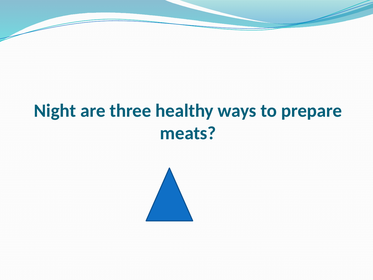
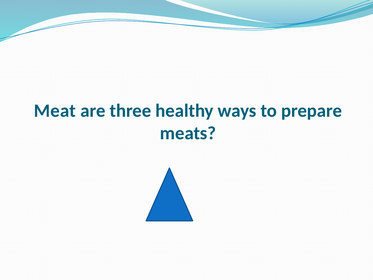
Night: Night -> Meat (55, 111)
